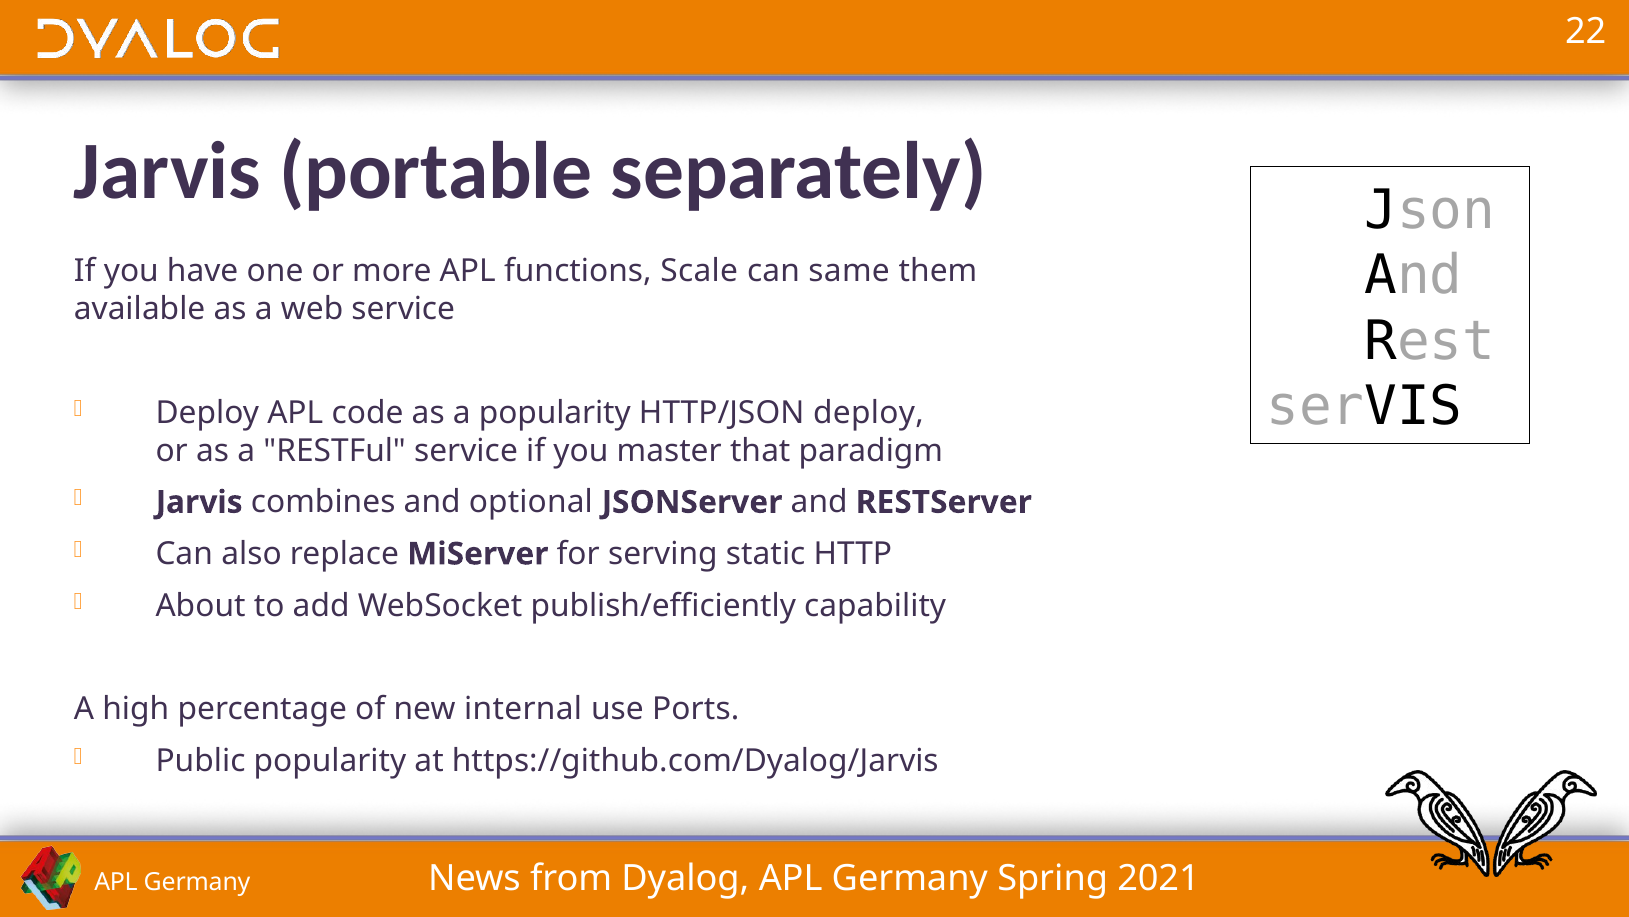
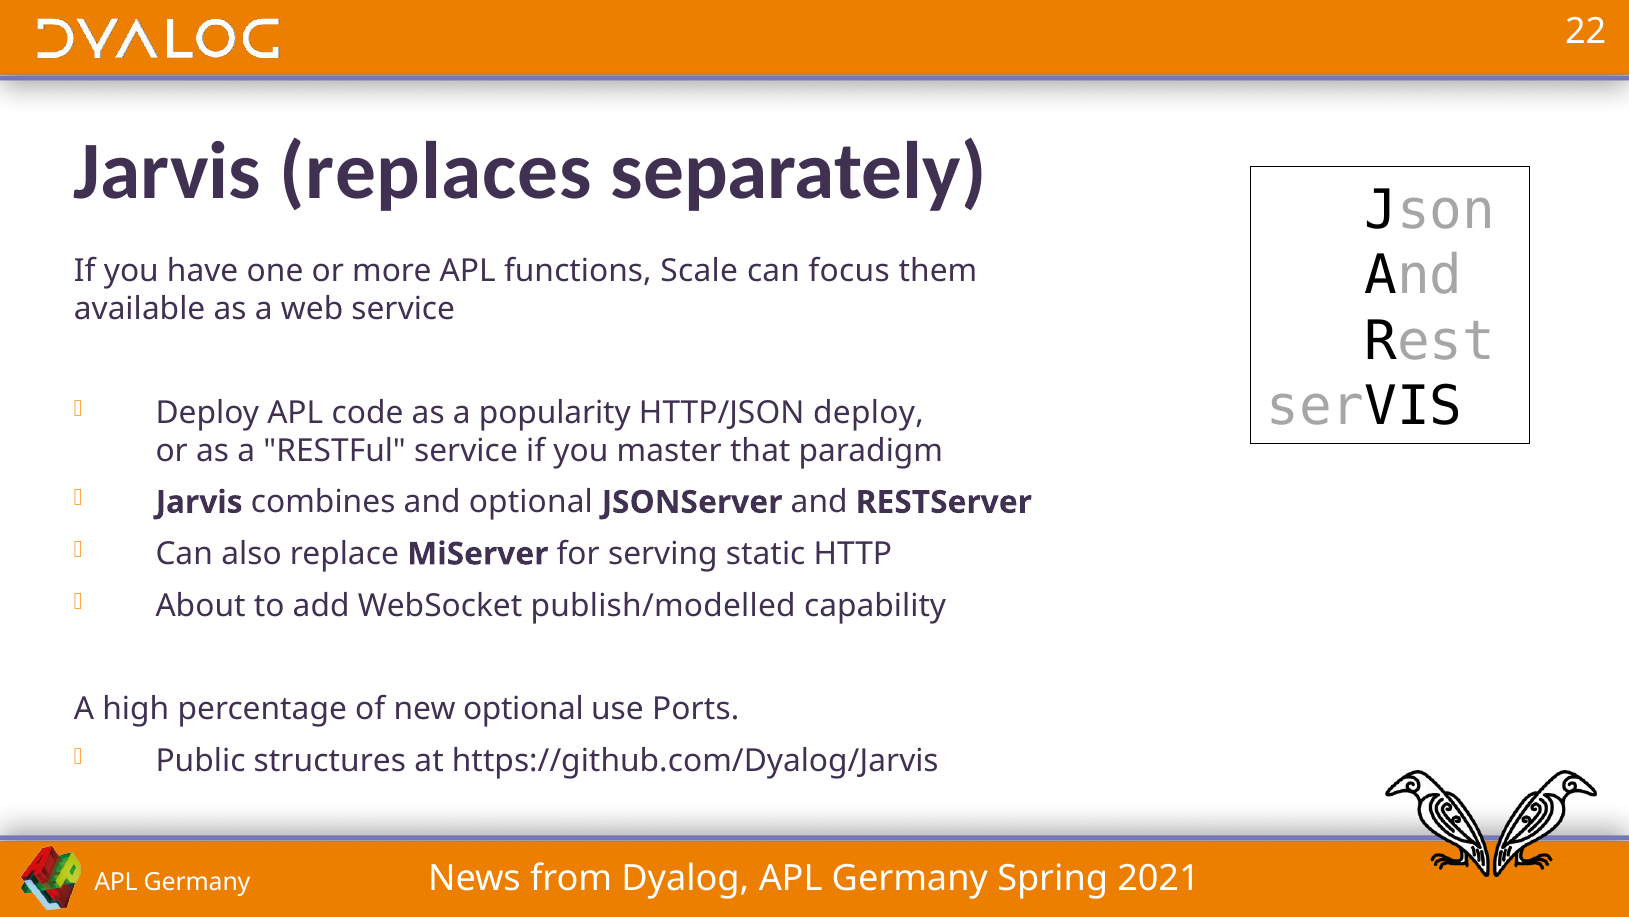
portable: portable -> replaces (436, 172)
same: same -> focus (849, 271)
publish/efficiently: publish/efficiently -> publish/modelled (663, 605)
new internal: internal -> optional (523, 708)
Public popularity: popularity -> structures (330, 760)
